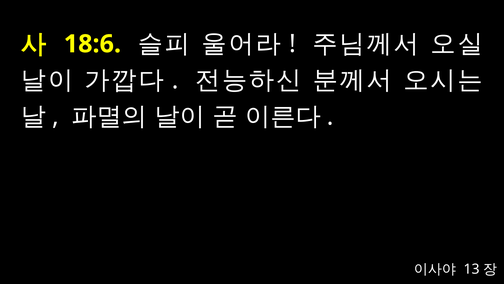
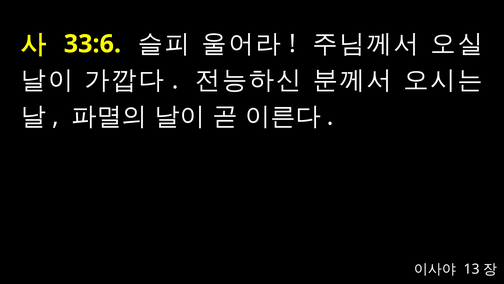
18:6: 18:6 -> 33:6 (92, 44)
